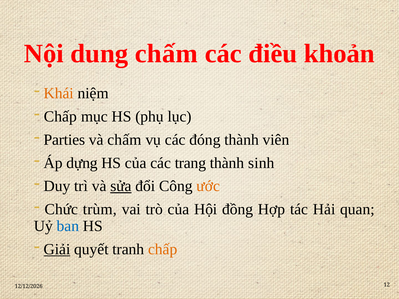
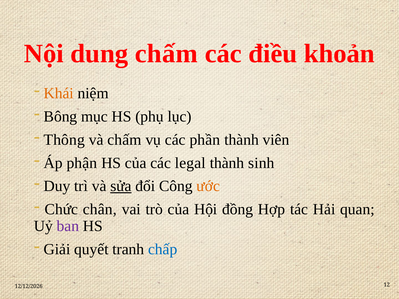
Chấp: Chấp -> Bông (60, 117)
Parties: Parties -> Thông (64, 140)
đóng: đóng -> phần (205, 140)
dựng: dựng -> phận (82, 163)
trang: trang -> legal (190, 163)
trùm: trùm -> chân (100, 209)
ban colour: blue -> purple (68, 226)
Giải underline: present -> none (57, 249)
chấp colour: orange -> blue (163, 249)
